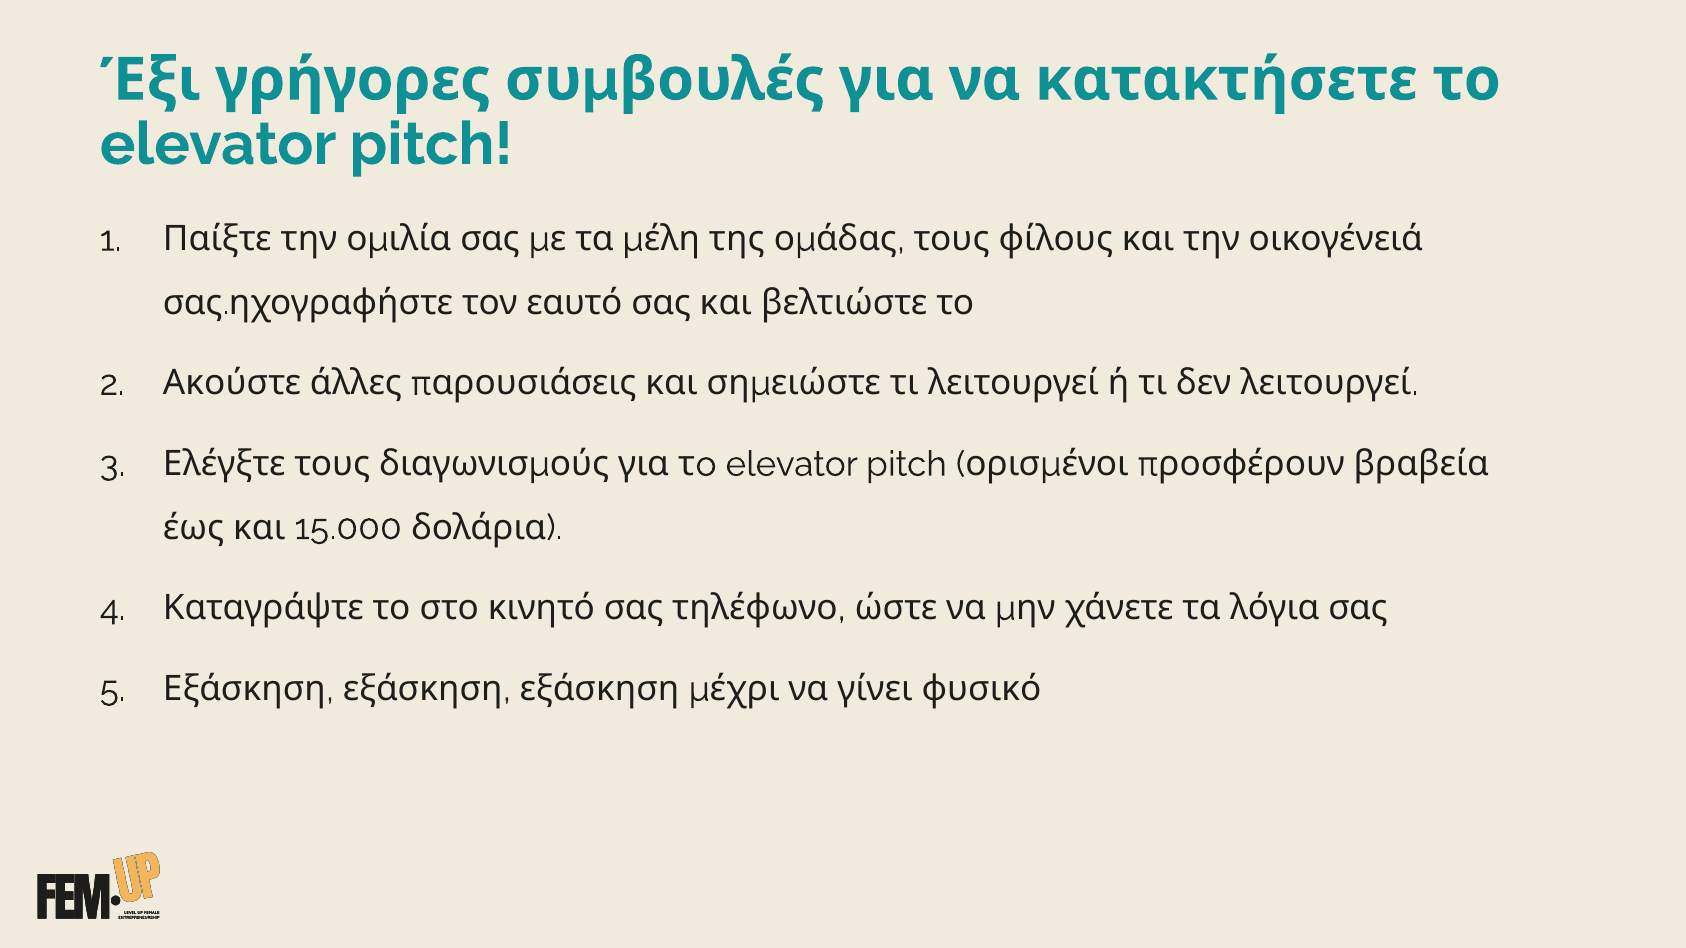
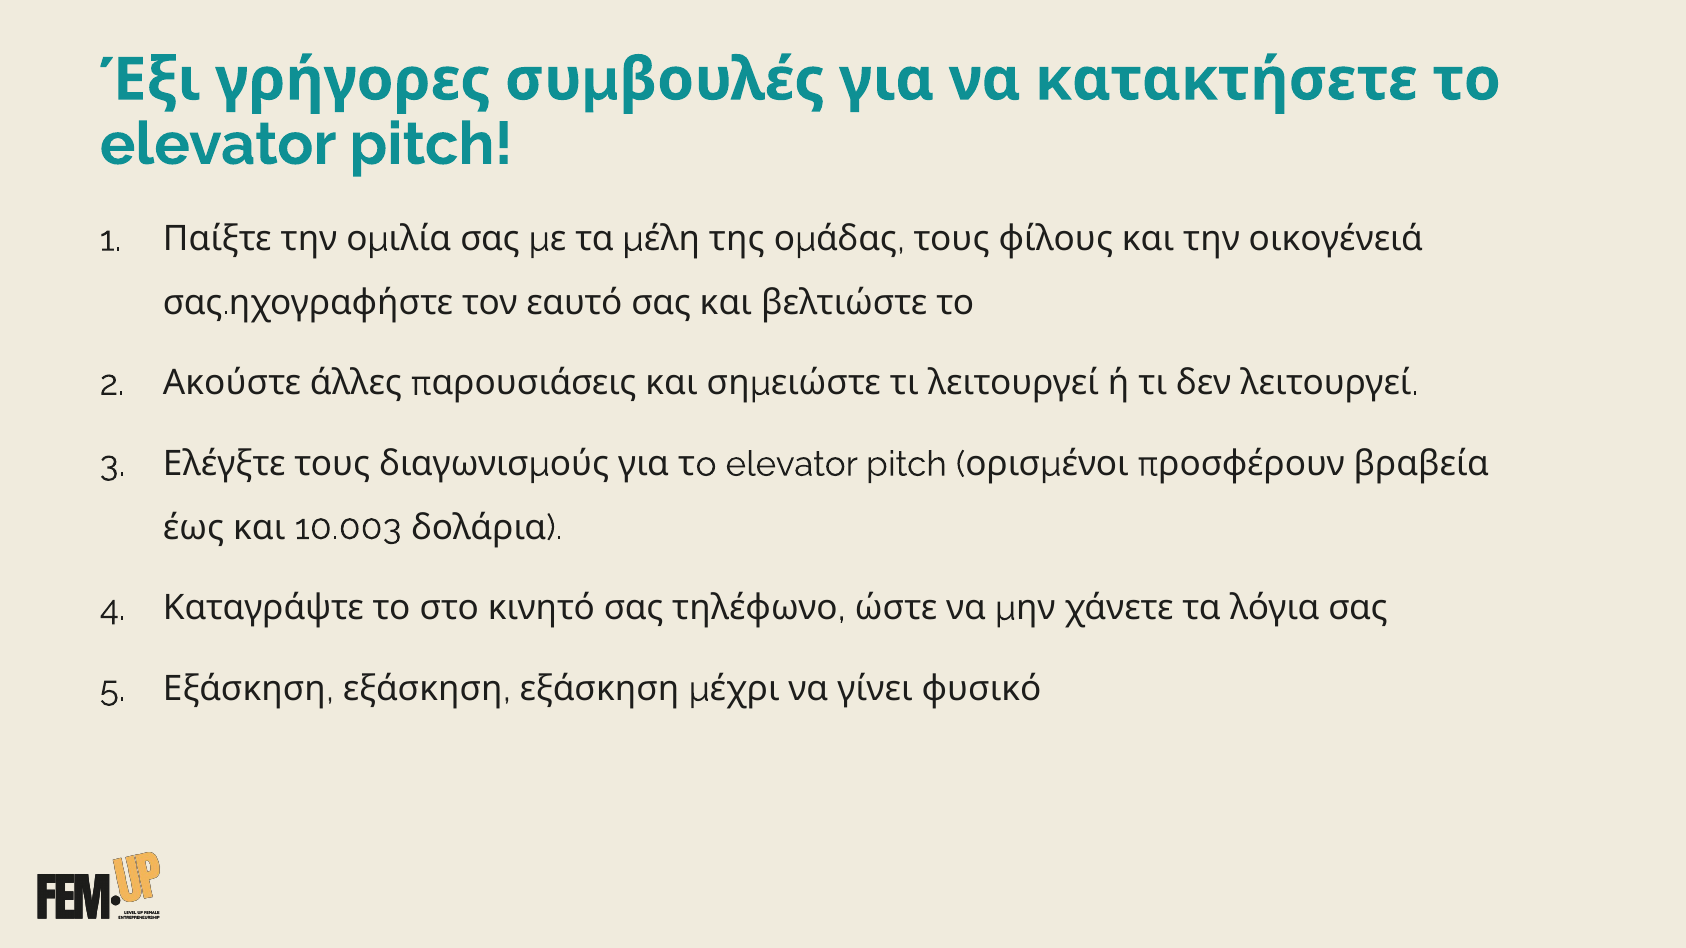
15.000: 15.000 -> 10.003 (348, 528)
